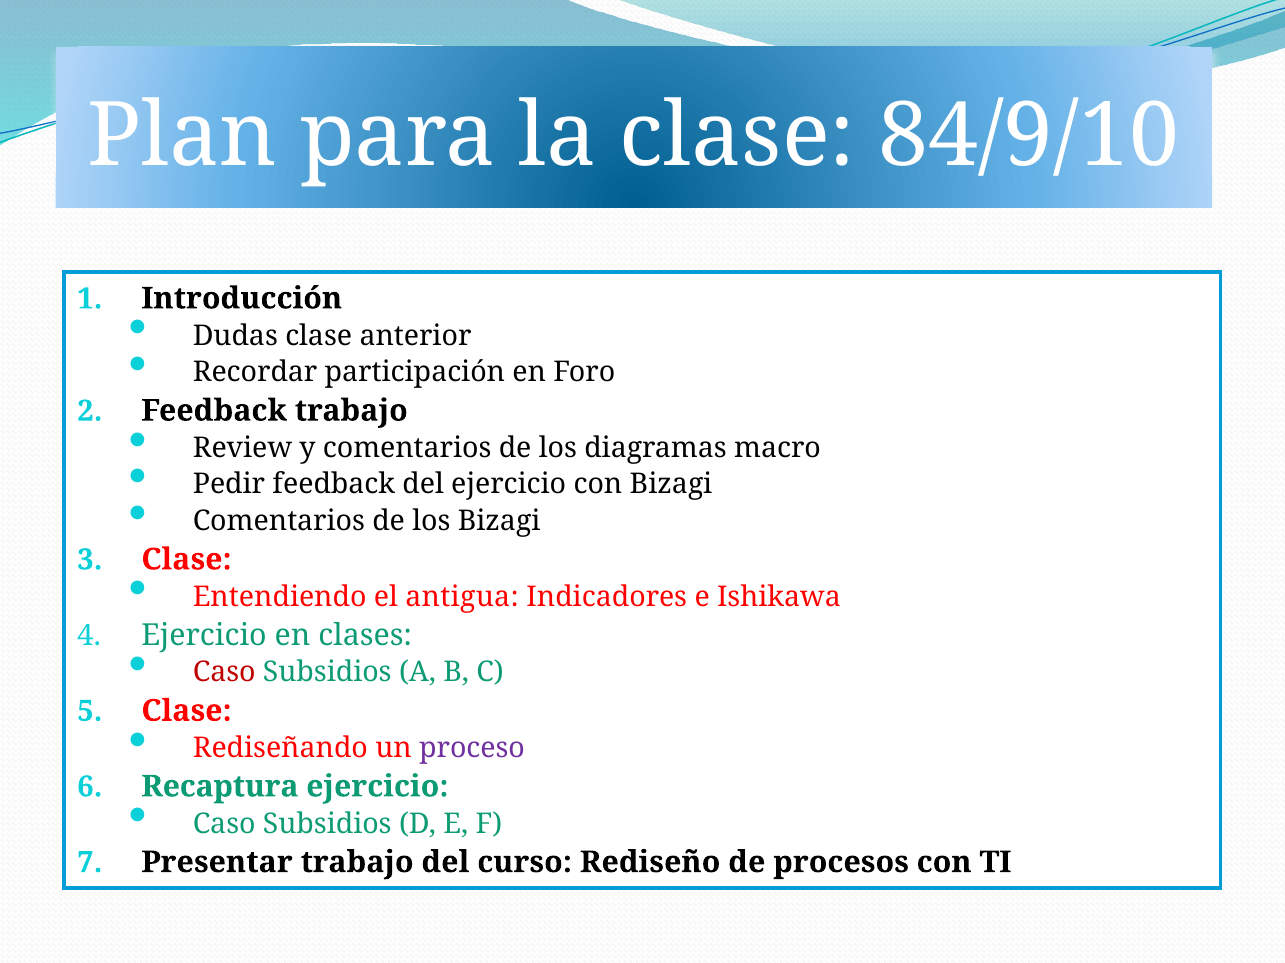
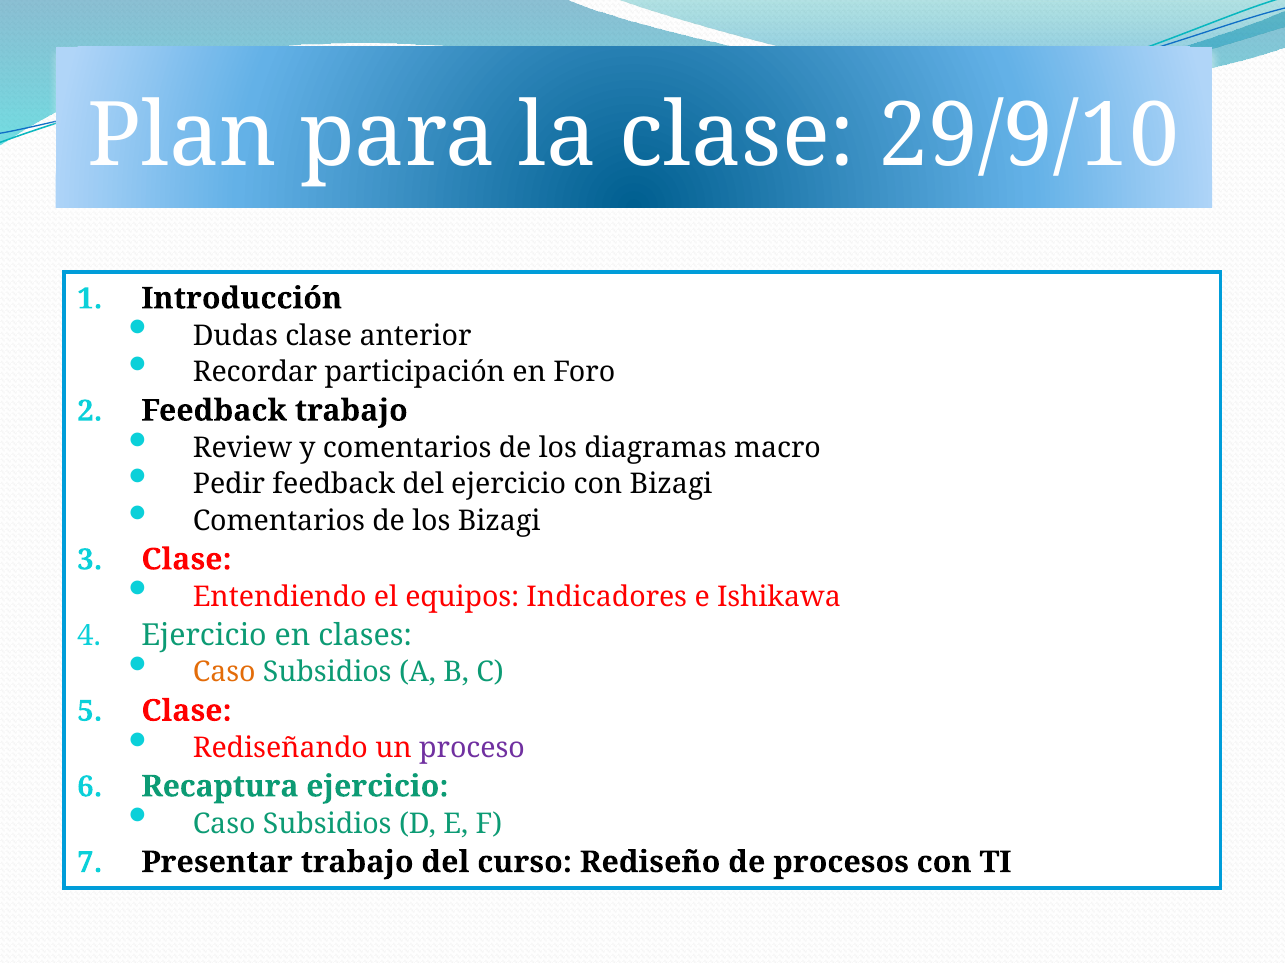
84/9/10: 84/9/10 -> 29/9/10 (1029, 136)
antigua: antigua -> equipos (462, 597)
Caso colour: red -> orange (224, 673)
